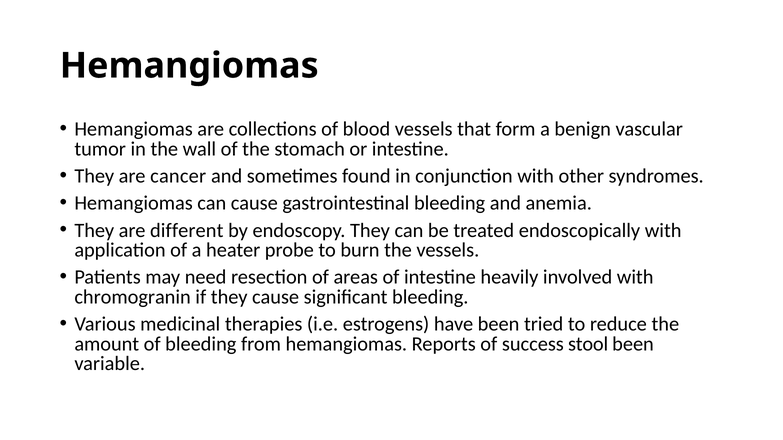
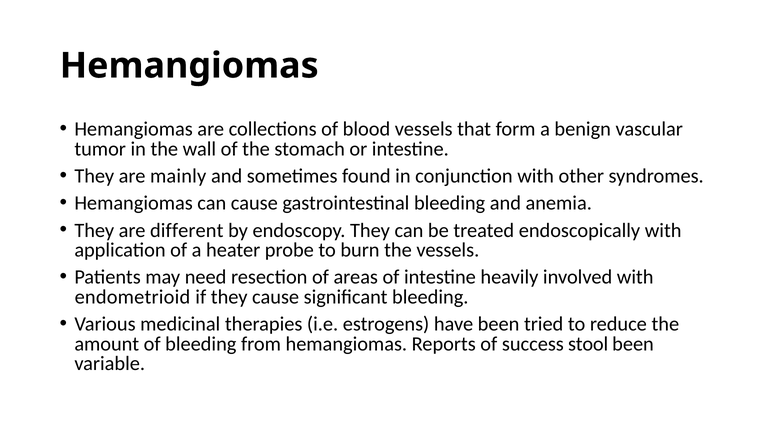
cancer: cancer -> mainly (178, 176)
chromogranin: chromogranin -> endometrioid (132, 297)
